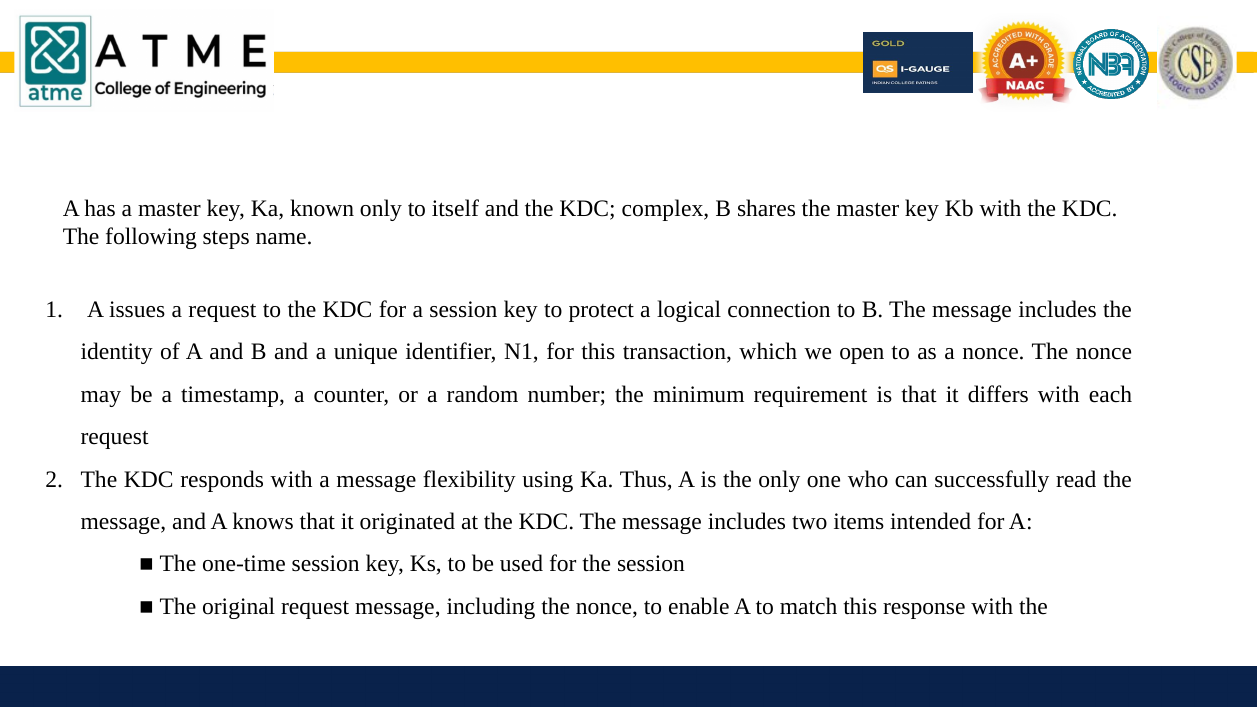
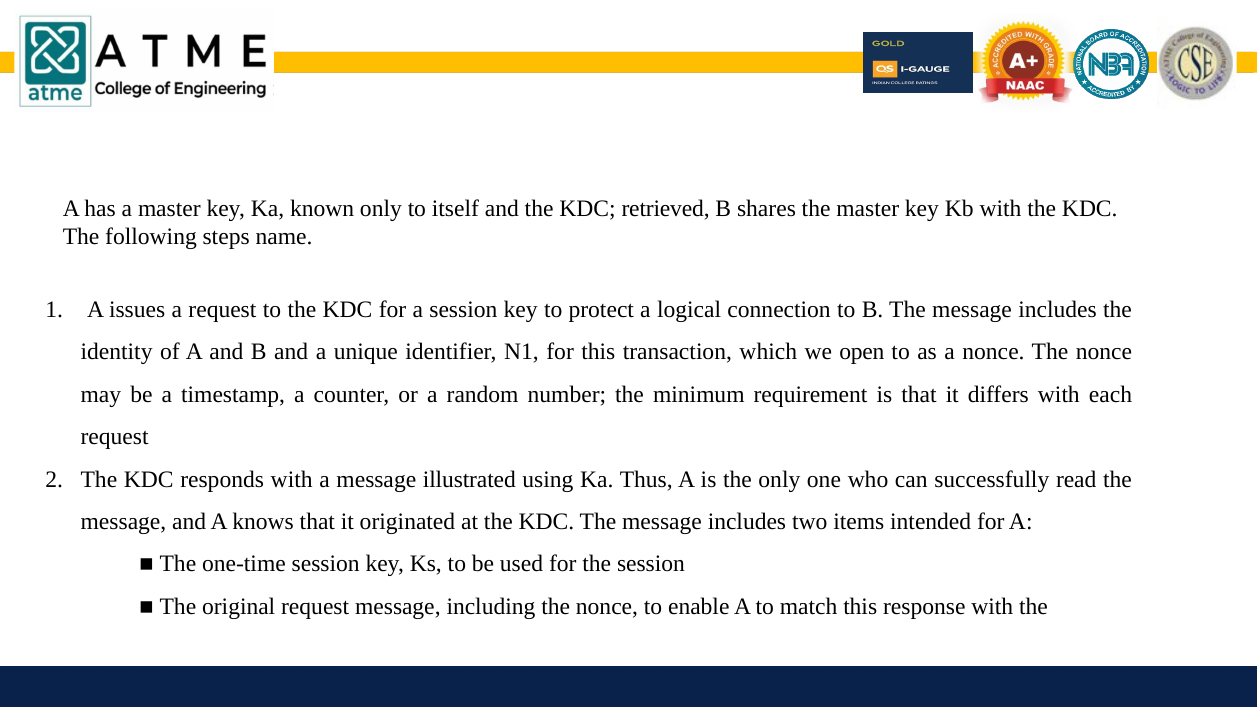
complex: complex -> retrieved (666, 209)
flexibility: flexibility -> illustrated (469, 479)
